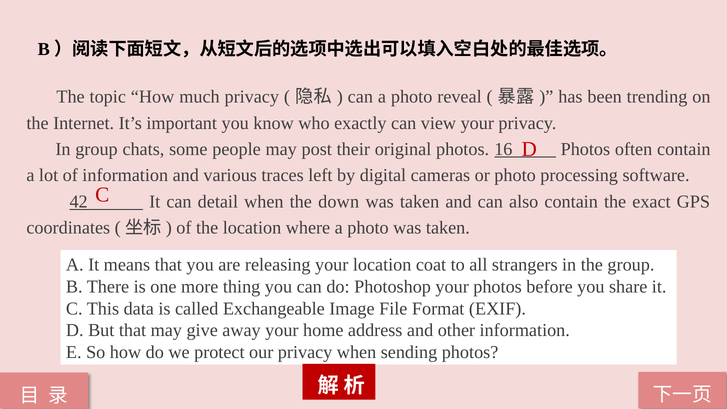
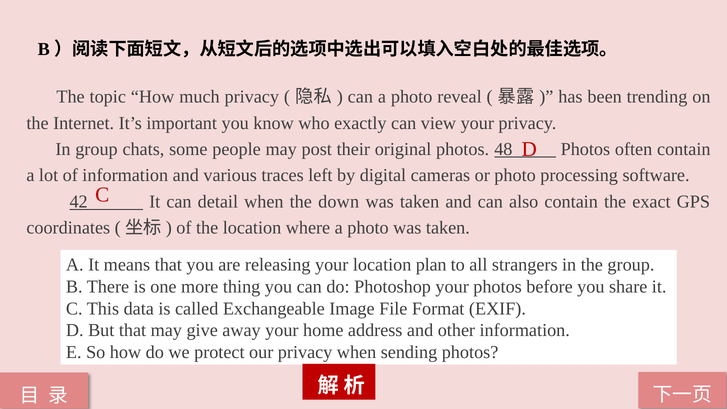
16: 16 -> 48 (503, 149)
coat: coat -> plan (431, 265)
